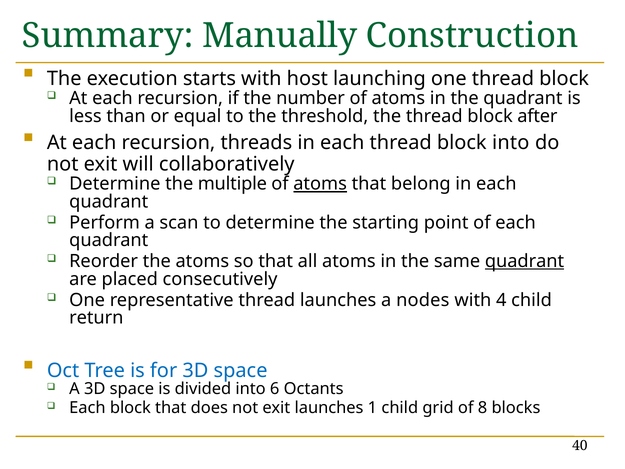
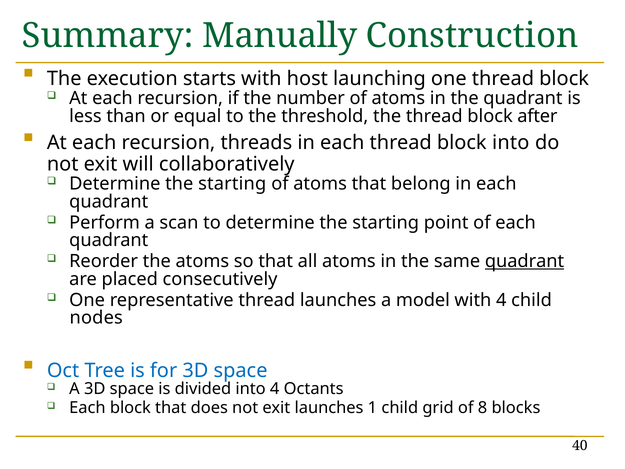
multiple: multiple -> starting (232, 184)
atoms underline: present -> none (320, 184)
nodes: nodes -> model (423, 300)
return: return -> nodes (96, 318)
into 6: 6 -> 4 (275, 389)
